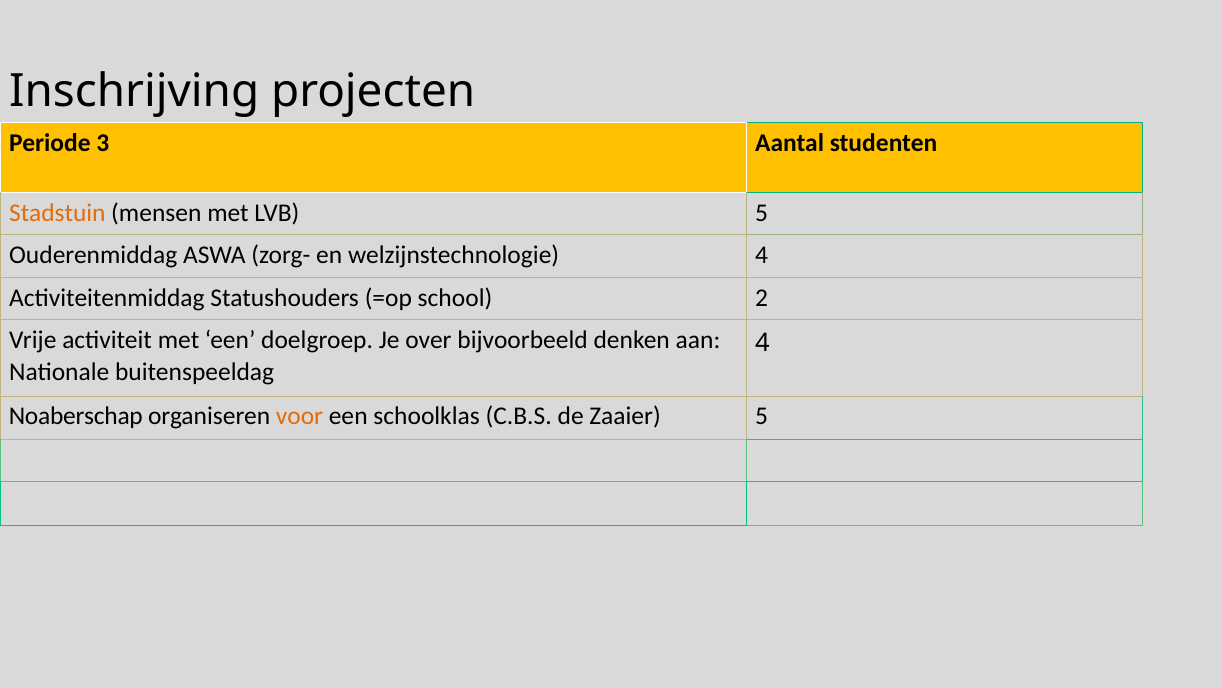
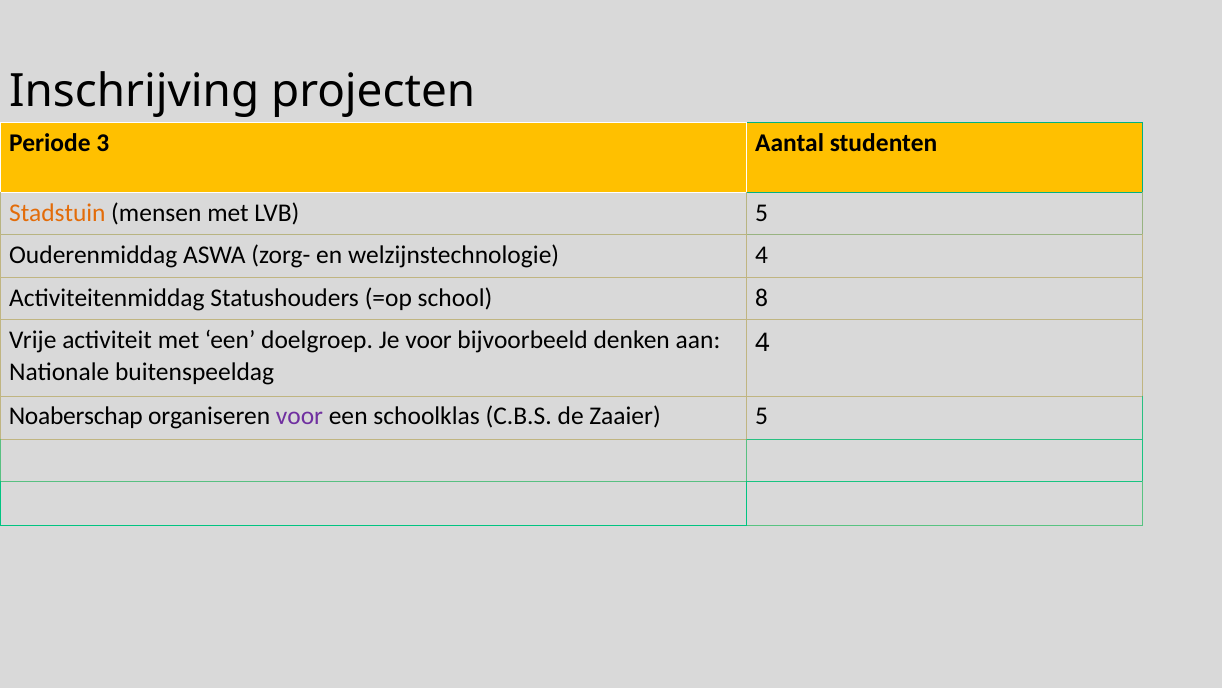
2: 2 -> 8 (762, 298)
Je over: over -> voor (429, 340)
voor colour: orange -> purple (299, 416)
